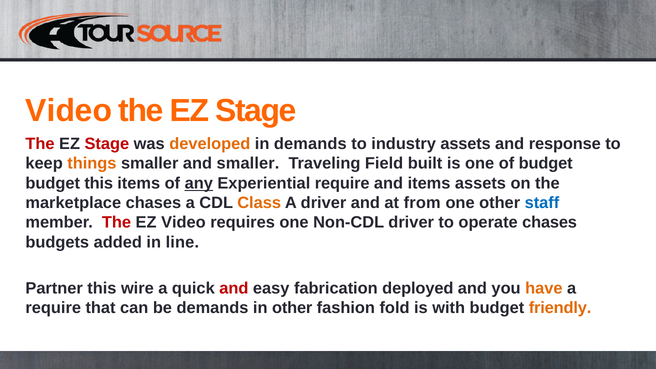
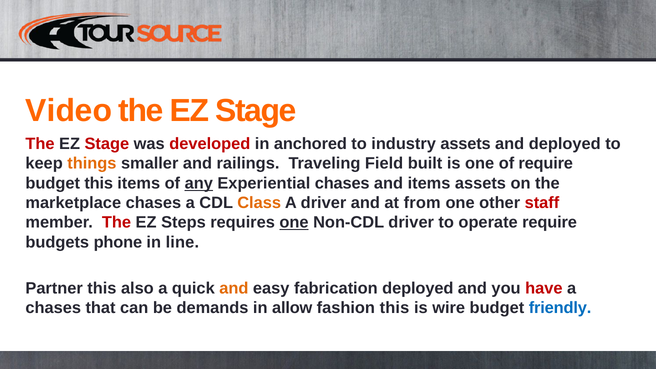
developed colour: orange -> red (210, 144)
in demands: demands -> anchored (310, 144)
and response: response -> deployed (565, 144)
and smaller: smaller -> railings (248, 164)
of budget: budget -> require (546, 164)
Experiential require: require -> chases (342, 183)
staff colour: blue -> red (542, 203)
EZ Video: Video -> Steps (183, 223)
one underline: none -> present (294, 223)
operate chases: chases -> require (550, 223)
added: added -> phone (118, 242)
wire: wire -> also (137, 288)
and colour: red -> orange (234, 288)
have colour: orange -> red (544, 288)
require: require -> chases (53, 308)
in other: other -> allow (292, 308)
fashion fold: fold -> this (394, 308)
with: with -> wire (449, 308)
friendly colour: orange -> blue (560, 308)
